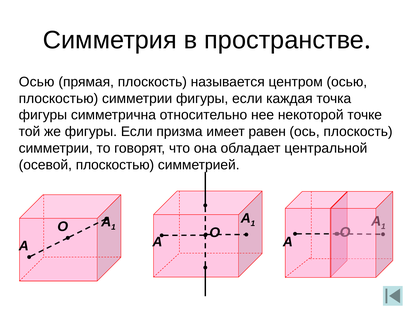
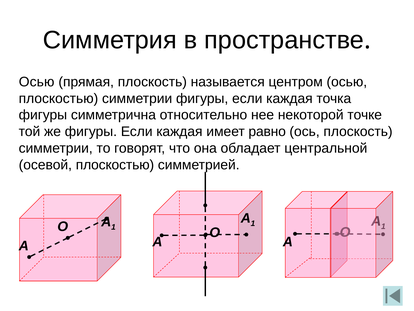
же фигуры Если призма: призма -> каждая (179, 131)
равен: равен -> равно (267, 131)
